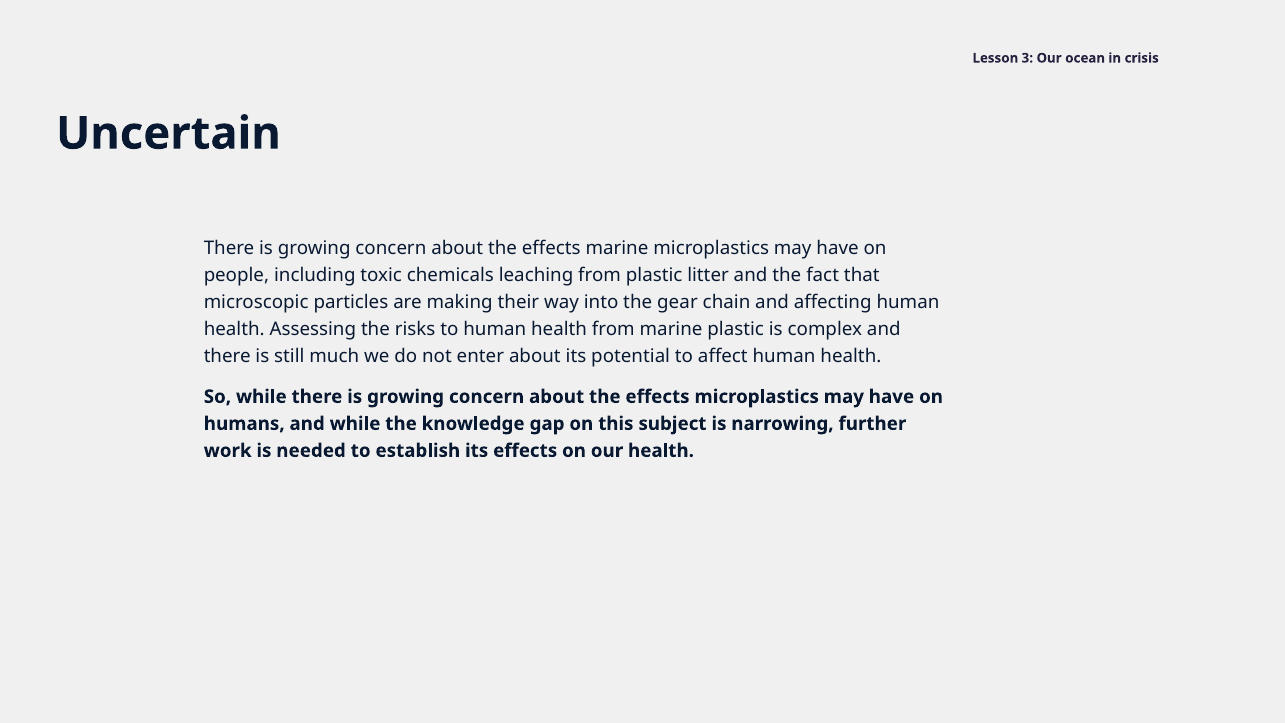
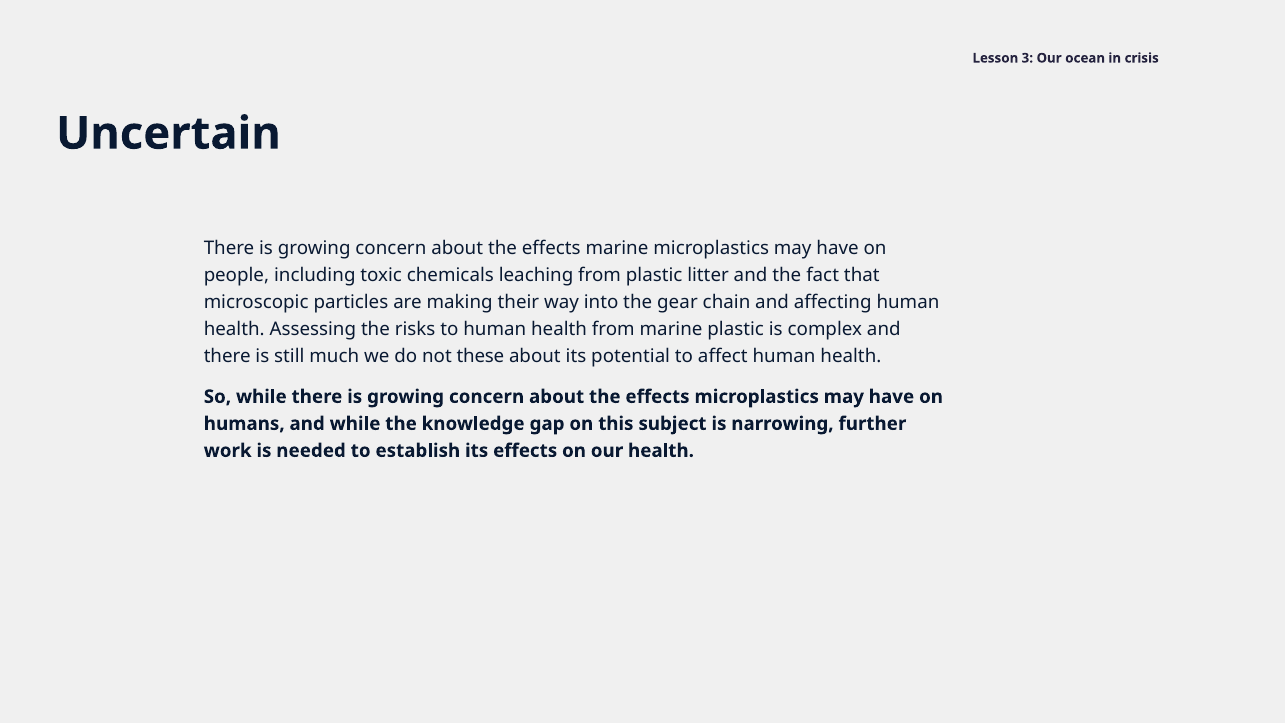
enter: enter -> these (480, 356)
